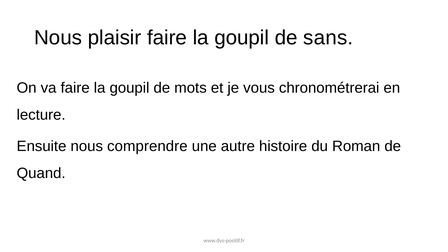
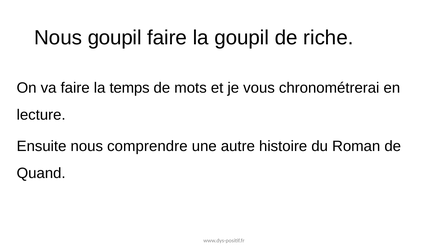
Nous plaisir: plaisir -> goupil (115, 38)
sans: sans -> riche (328, 38)
va faire la goupil: goupil -> temps (130, 88)
